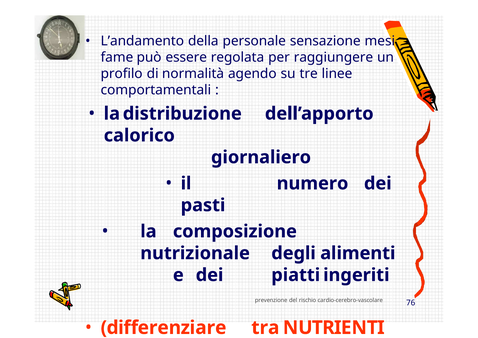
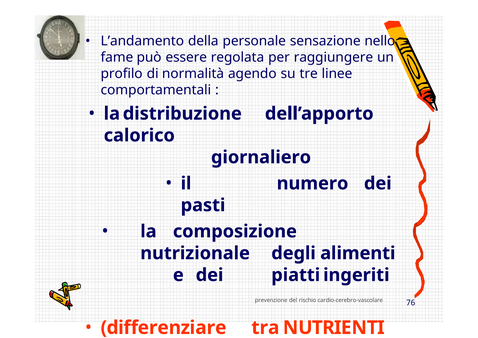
mesi: mesi -> nello (380, 41)
